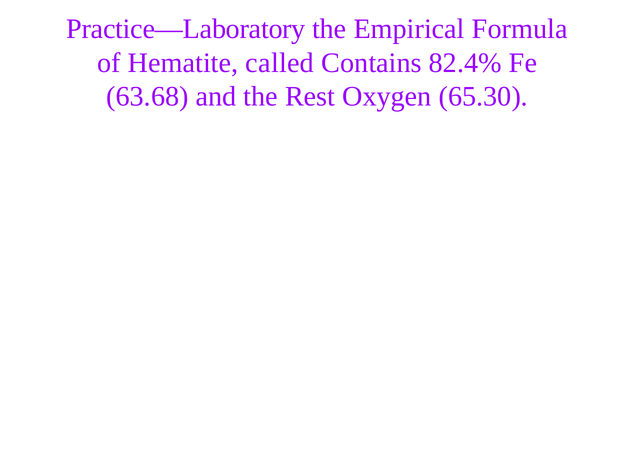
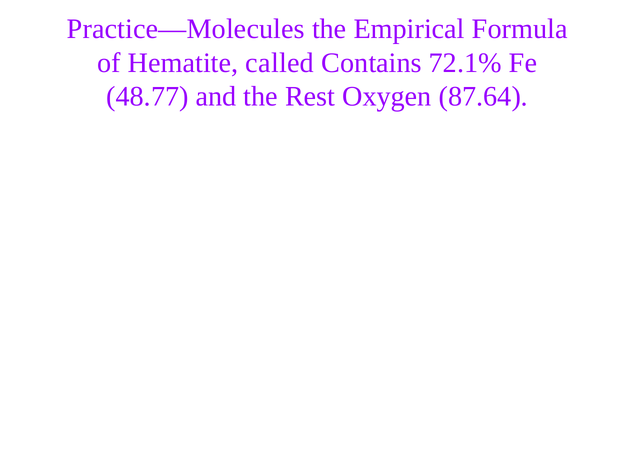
Practice—Laboratory: Practice—Laboratory -> Practice—Molecules (186, 29)
82.4%: 82.4% -> 72.1% (465, 63)
63.68: 63.68 -> 48.77 (148, 97)
65.30: 65.30 -> 87.64 (483, 97)
